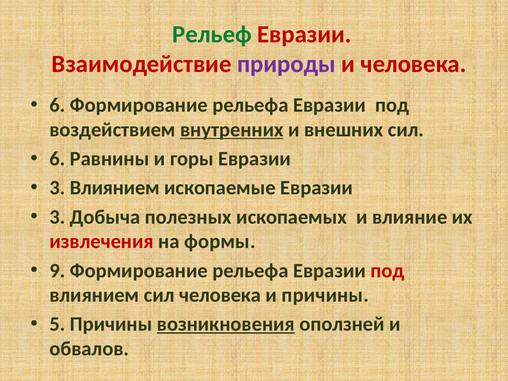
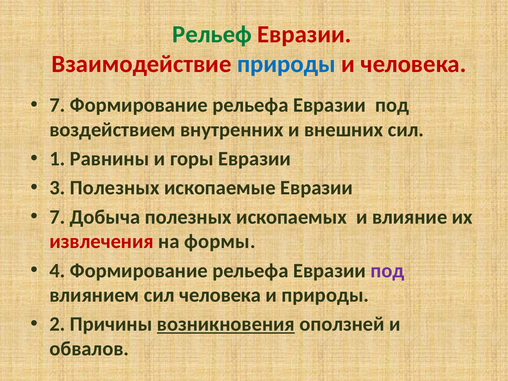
природы colour: purple -> blue (286, 64)
6: 6 -> 7 (57, 105)
внутренних underline: present -> none (232, 130)
6: 6 -> 1 (57, 159)
3 Влиянием: Влиянием -> Полезных (115, 188)
3: 3 -> 7 (57, 217)
9: 9 -> 4 (57, 271)
под colour: red -> purple (387, 271)
и причины: причины -> природы (325, 295)
5: 5 -> 2 (57, 324)
